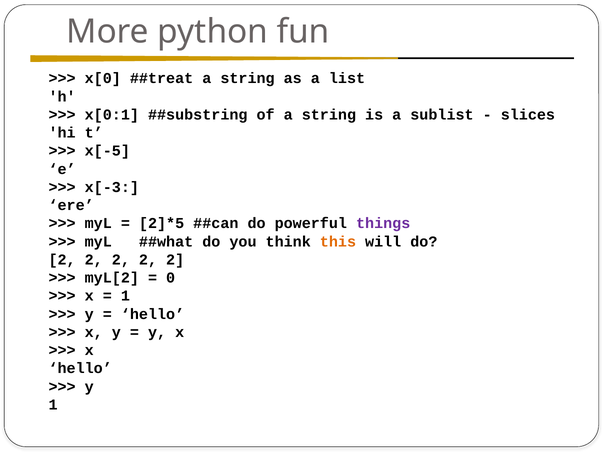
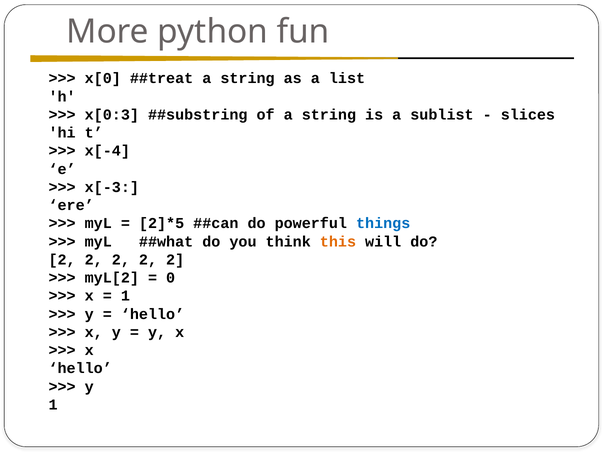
x[0:1: x[0:1 -> x[0:3 (112, 115)
x[-5: x[-5 -> x[-4 (107, 151)
things colour: purple -> blue (383, 223)
